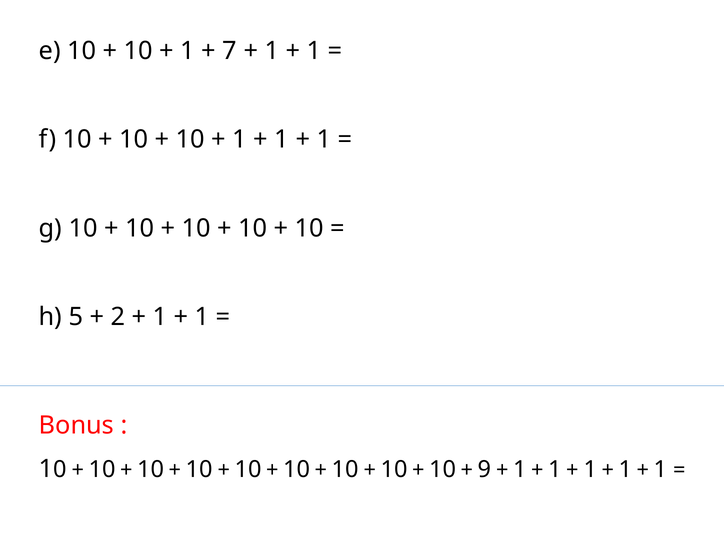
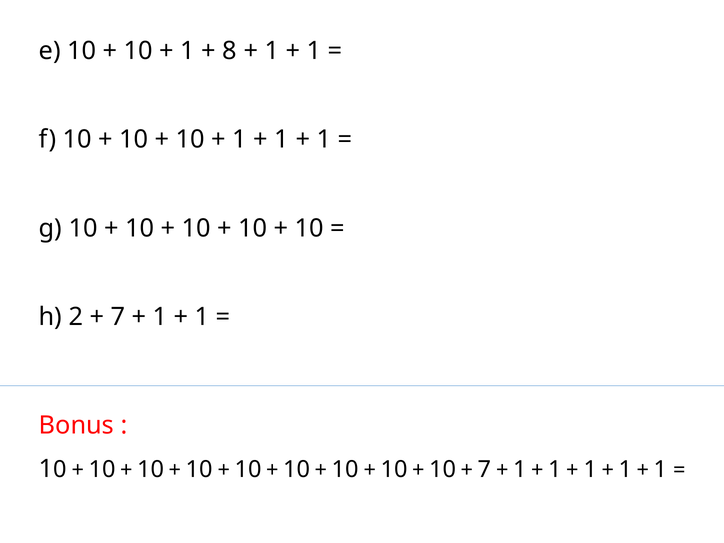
7: 7 -> 8 (230, 51)
5: 5 -> 2 (76, 317)
2: 2 -> 7 (118, 317)
9: 9 -> 7 (485, 470)
